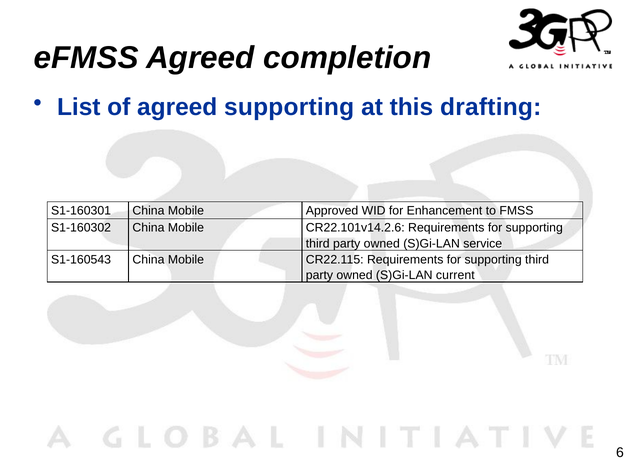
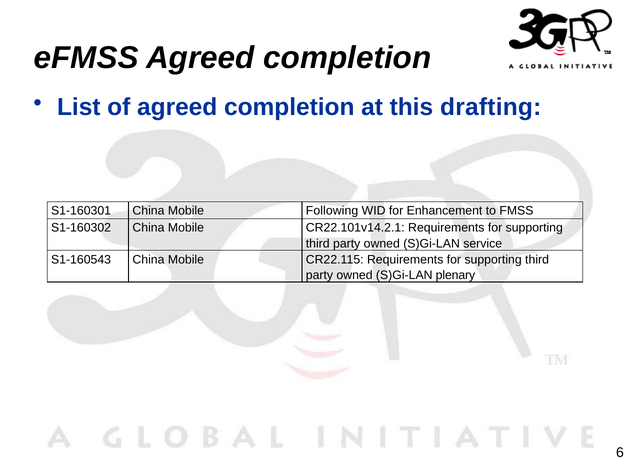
of agreed supporting: supporting -> completion (289, 107)
Approved: Approved -> Following (332, 211)
CR22.101v14.2.6: CR22.101v14.2.6 -> CR22.101v14.2.1 (355, 228)
current: current -> plenary (455, 275)
